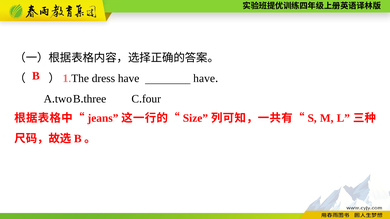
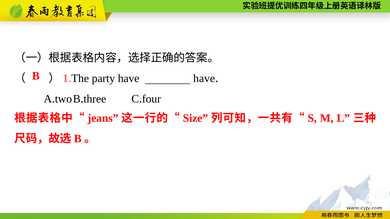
dress: dress -> party (103, 78)
